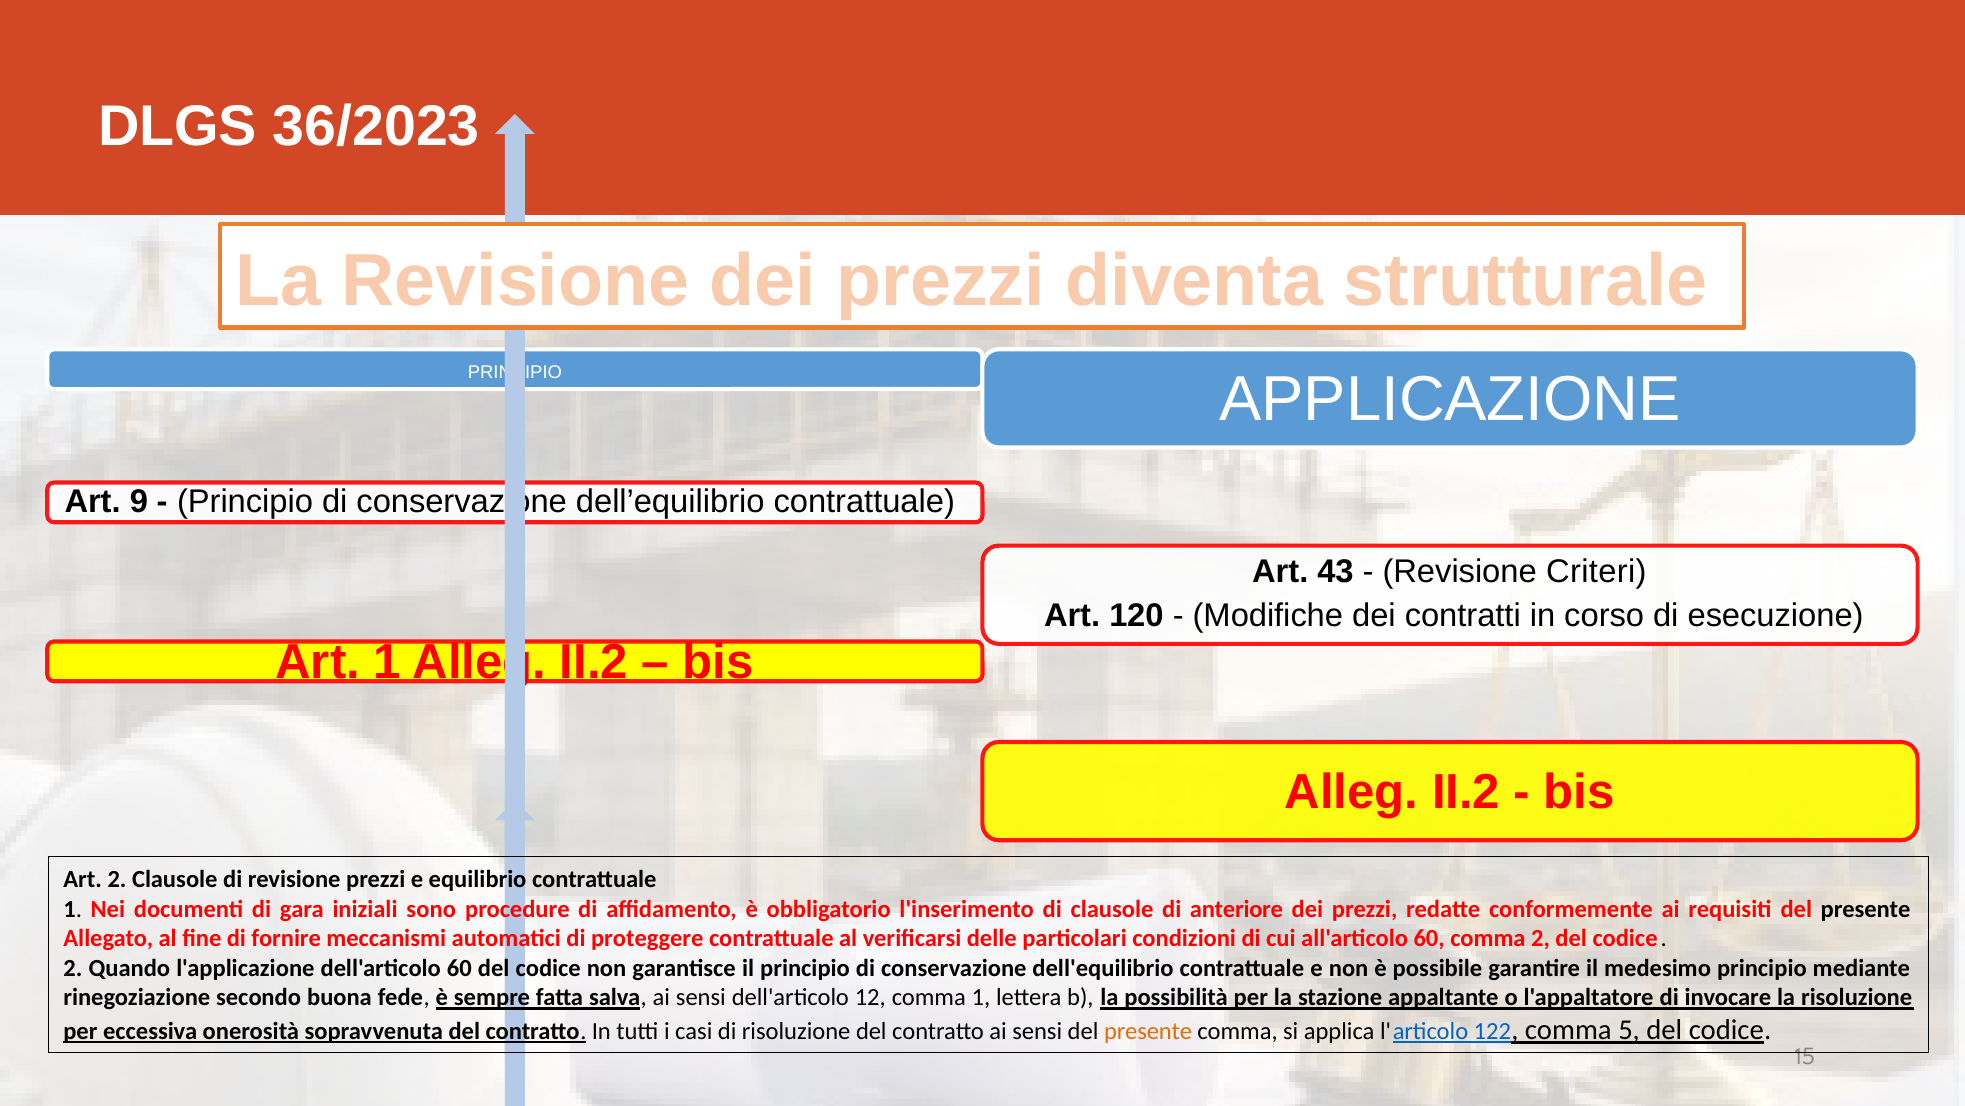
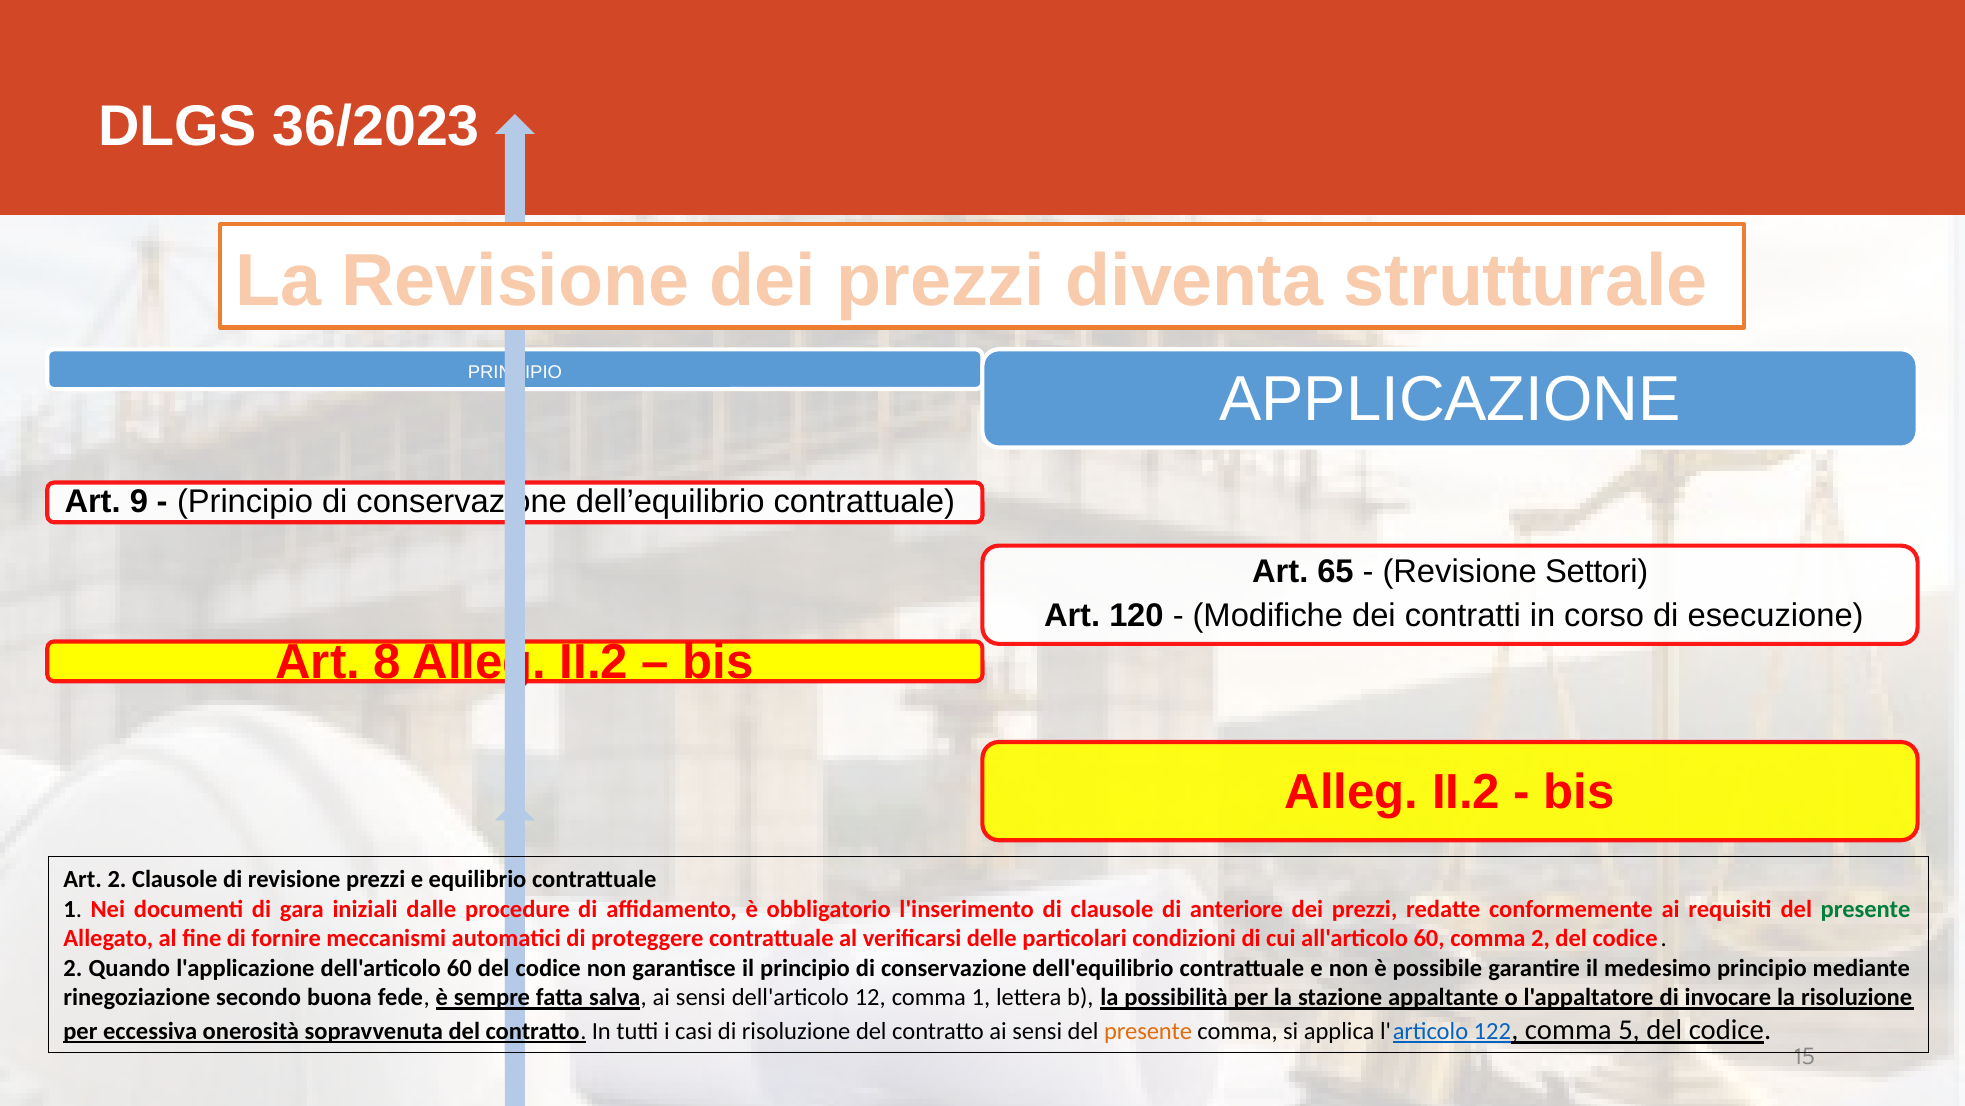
43: 43 -> 65 (1336, 571)
Criteri: Criteri -> Settori (1597, 571)
Art 1: 1 -> 8 (387, 662)
sono: sono -> dalle (431, 909)
presente colour: black -> green (1866, 909)
